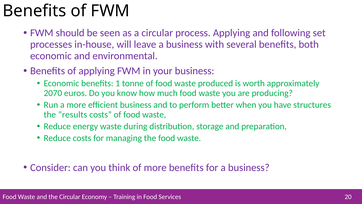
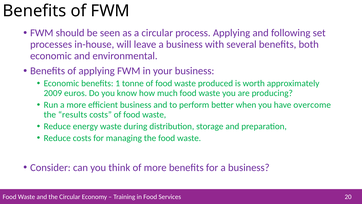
2070: 2070 -> 2009 (53, 93)
structures: structures -> overcome (312, 105)
